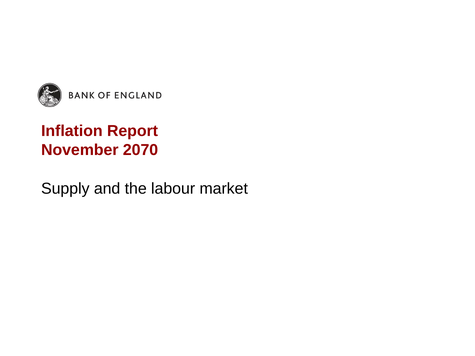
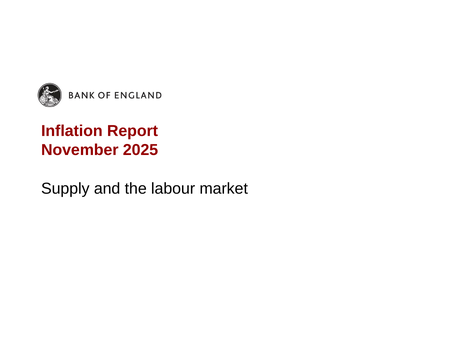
2070: 2070 -> 2025 (141, 150)
